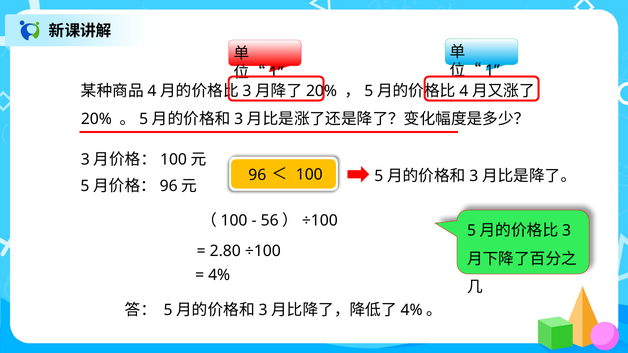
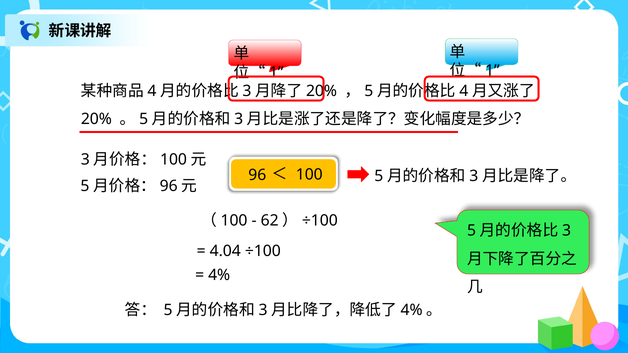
56: 56 -> 62 (270, 221)
2.80: 2.80 -> 4.04 (225, 251)
